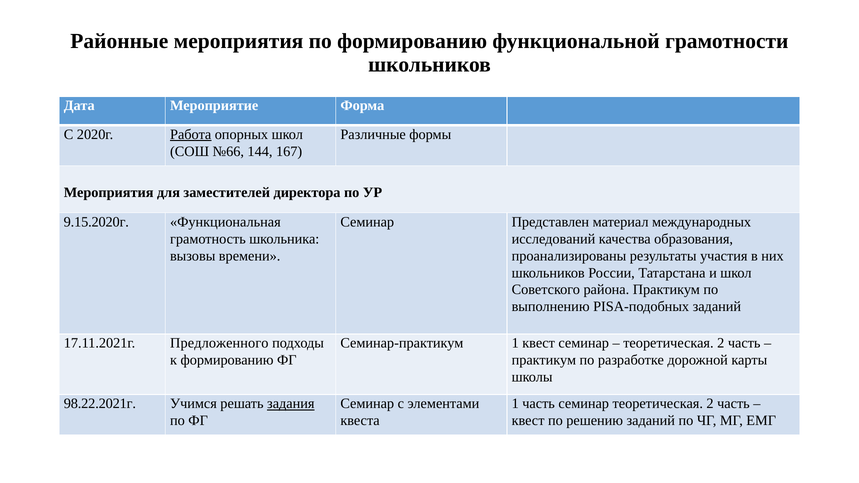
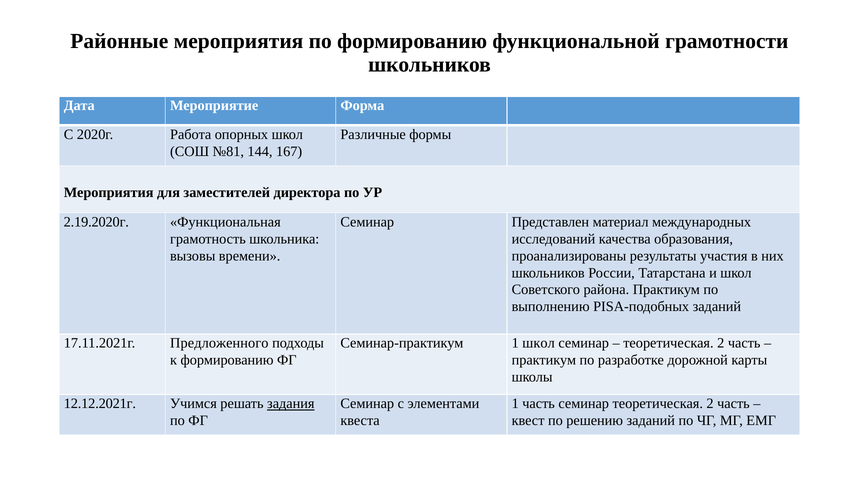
Работа underline: present -> none (191, 135)
№66: №66 -> №81 (228, 152)
9.15.2020г: 9.15.2020г -> 2.19.2020г (96, 222)
1 квест: квест -> школ (539, 343)
98.22.2021г: 98.22.2021г -> 12.12.2021г (100, 404)
